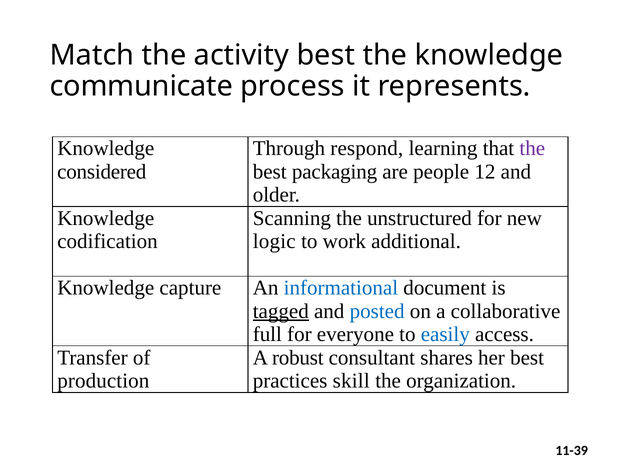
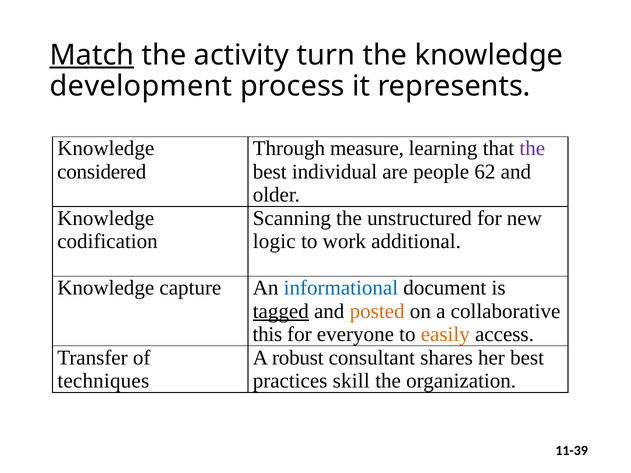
Match underline: none -> present (92, 55)
activity best: best -> turn (326, 55)
communicate: communicate -> development (141, 86)
respond: respond -> measure (367, 148)
packaging: packaging -> individual (334, 172)
12: 12 -> 62 (485, 172)
posted colour: blue -> orange (377, 311)
full: full -> this (267, 335)
easily colour: blue -> orange (445, 335)
production: production -> techniques (103, 381)
